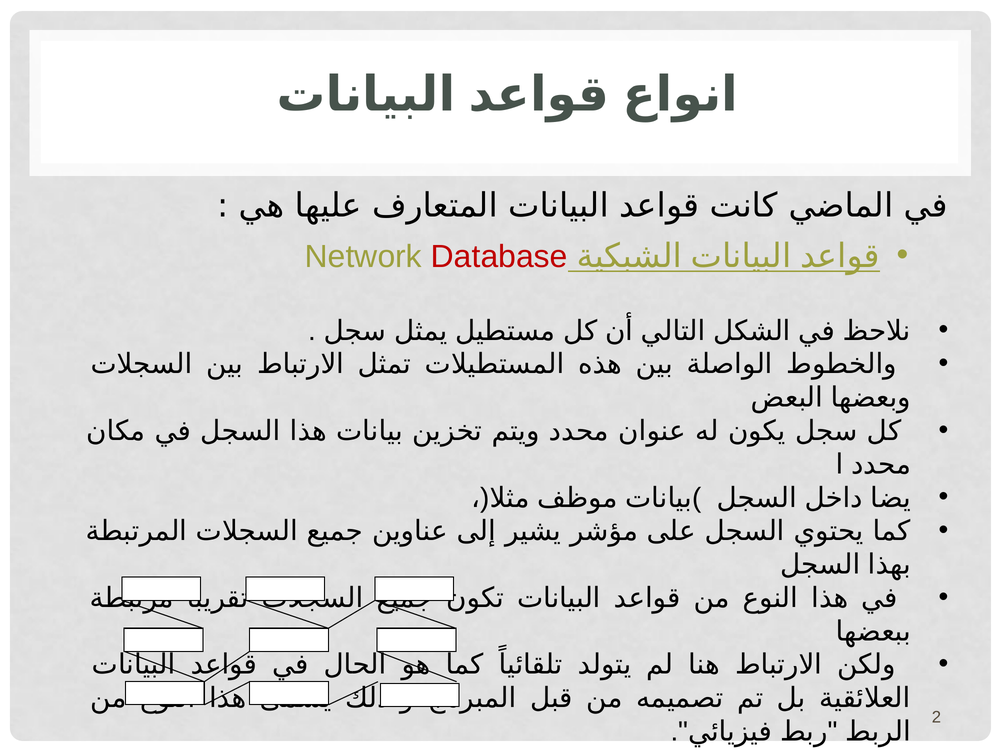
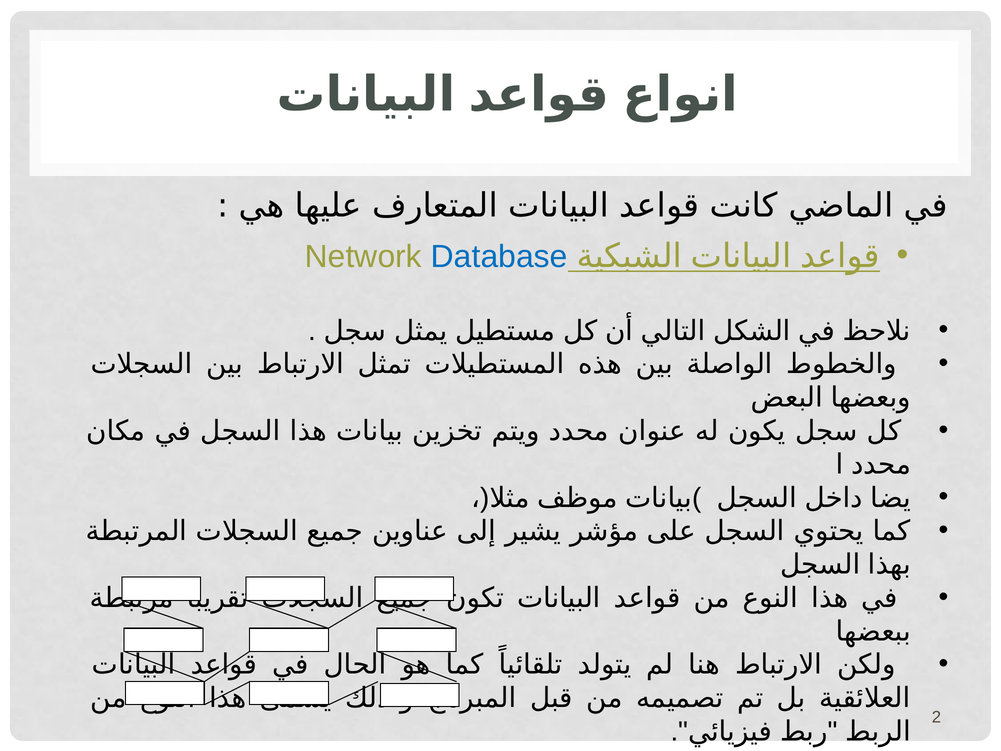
Database colour: red -> blue (499, 257)
